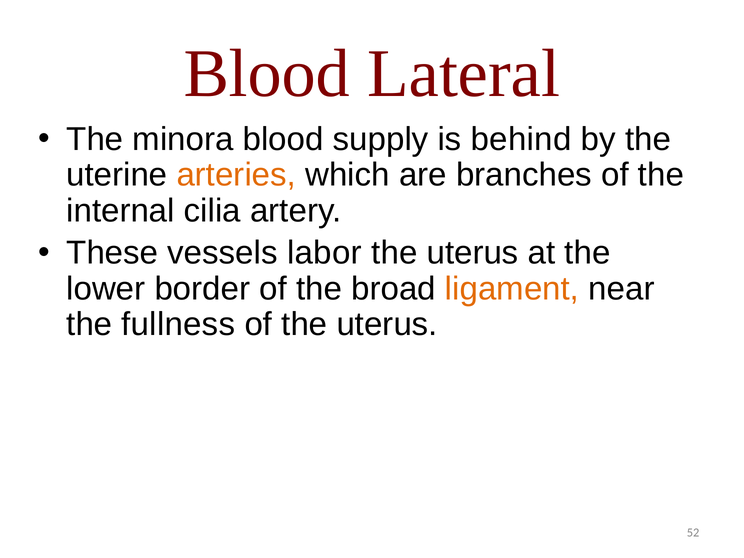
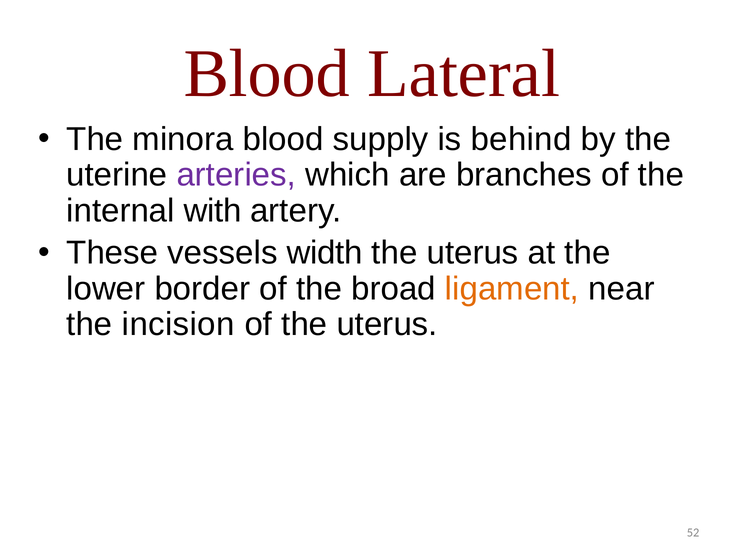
arteries colour: orange -> purple (236, 175)
cilia: cilia -> with (213, 211)
labor: labor -> width (325, 253)
fullness: fullness -> incision (178, 325)
